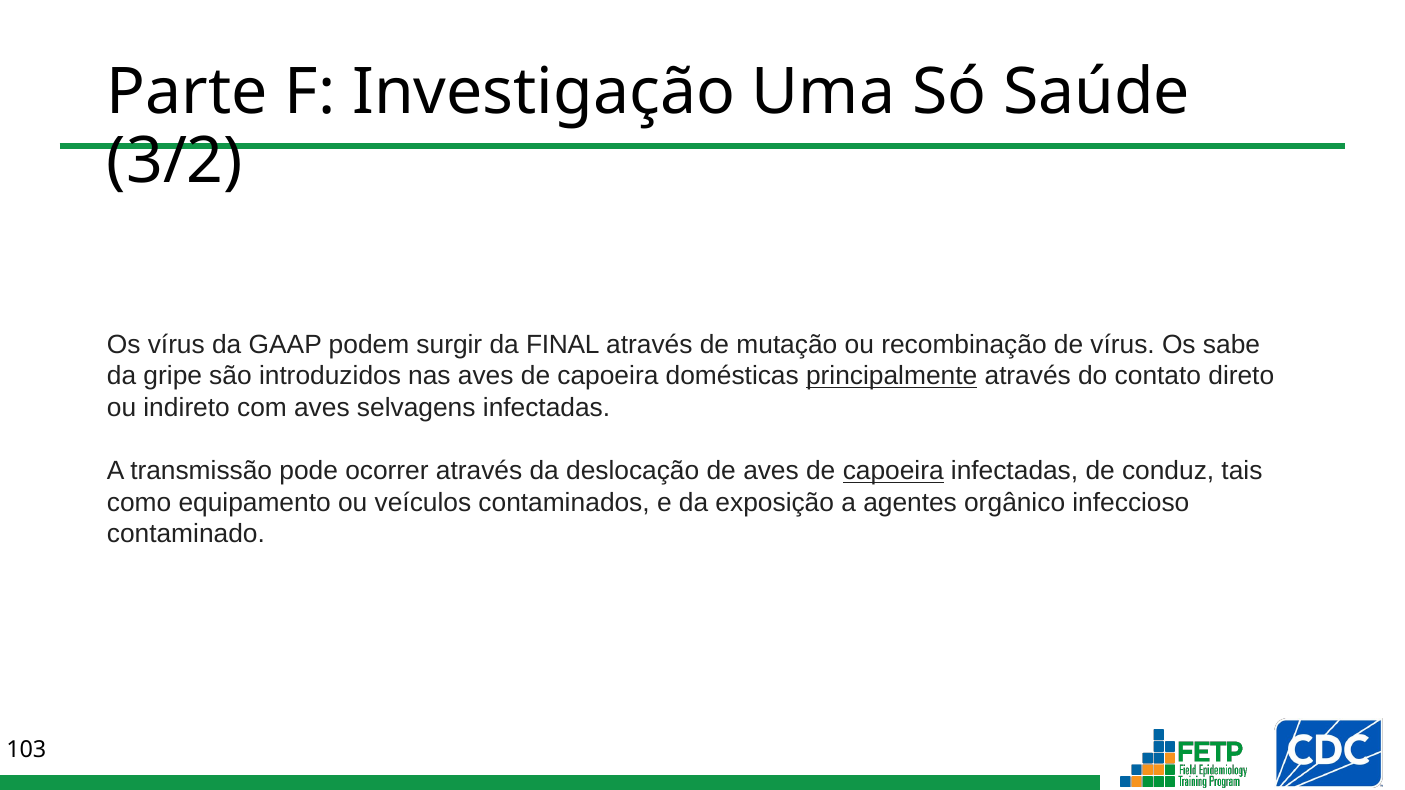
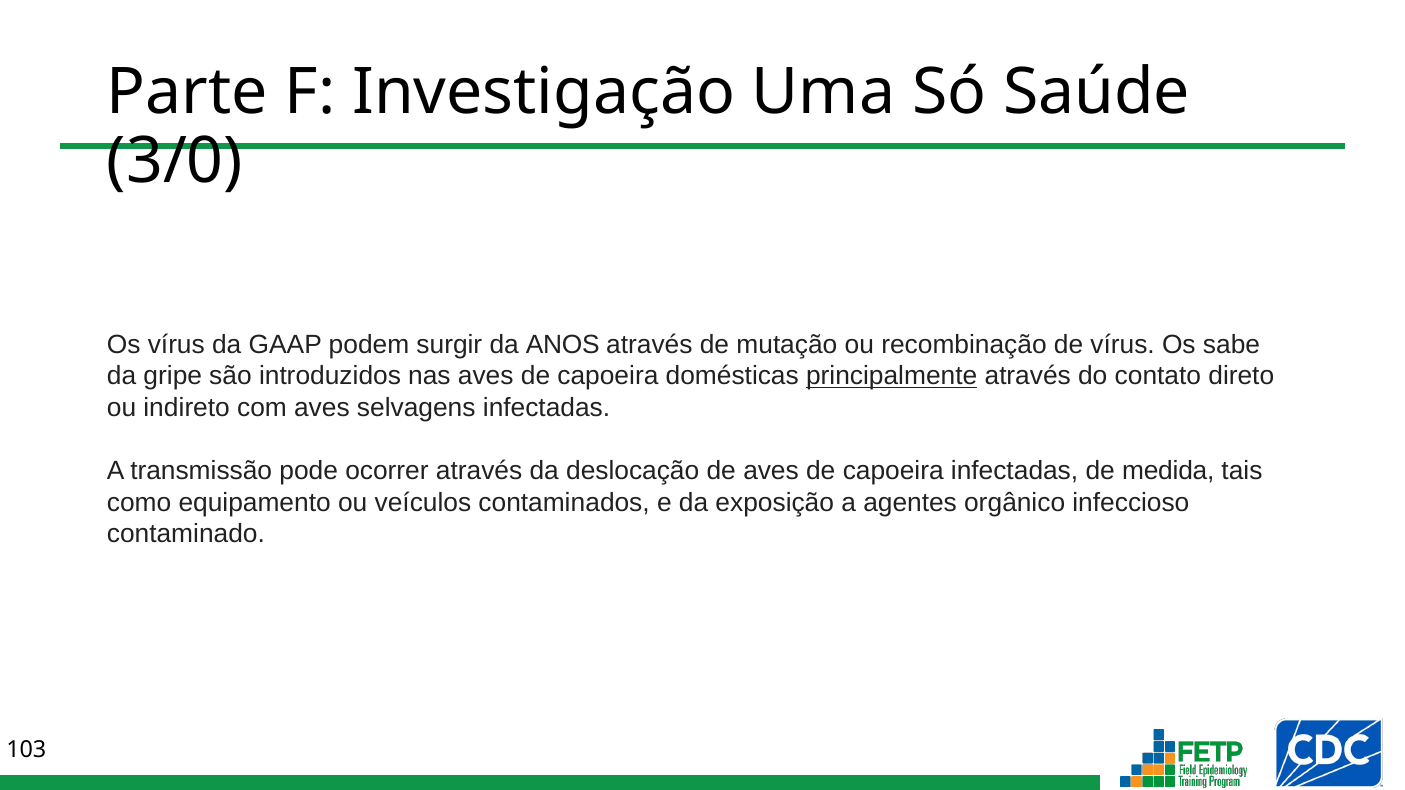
3/2: 3/2 -> 3/0 (175, 162)
FINAL: FINAL -> ANOS (563, 345)
capoeira underline: present -> none (893, 471)
conduz: conduz -> medida (1168, 471)
